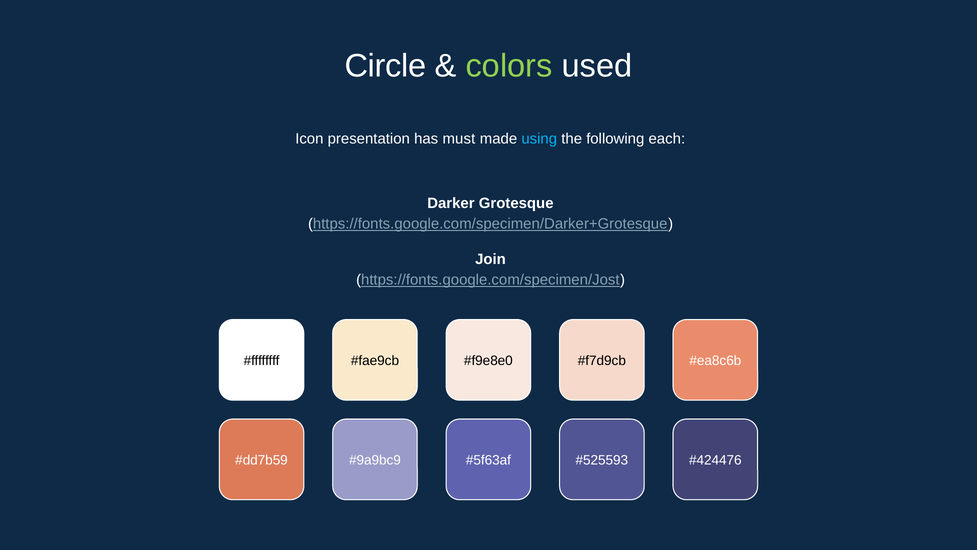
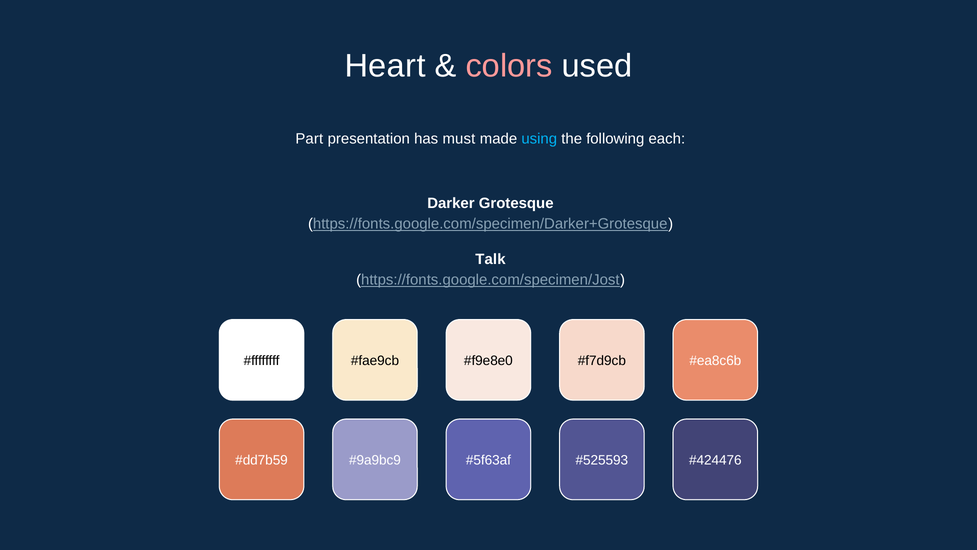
Circle: Circle -> Heart (385, 66)
colors colour: light green -> pink (509, 66)
Icon: Icon -> Part (309, 139)
Join: Join -> Talk (490, 259)
